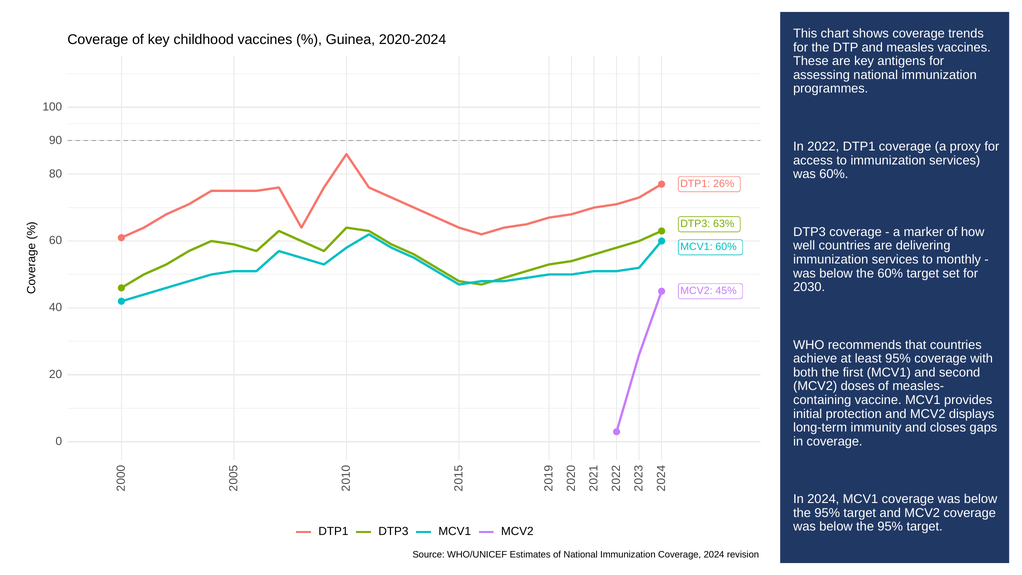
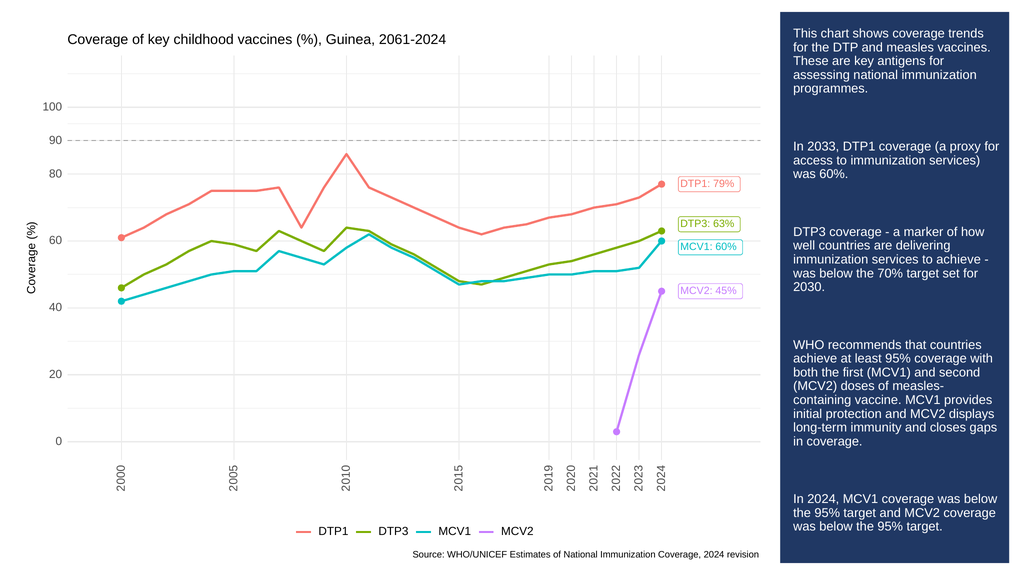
2020-2024: 2020-2024 -> 2061-2024 (413, 40)
2022: 2022 -> 2033 (823, 147)
26%: 26% -> 79% (724, 184)
to monthly: monthly -> achieve (959, 259)
the 60%: 60% -> 70% (890, 273)
